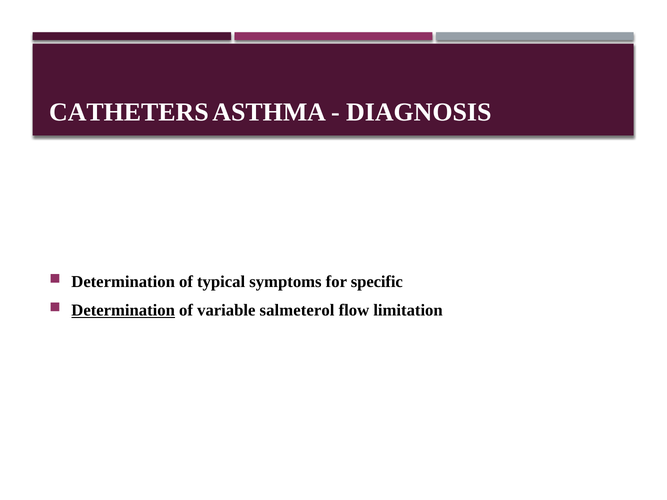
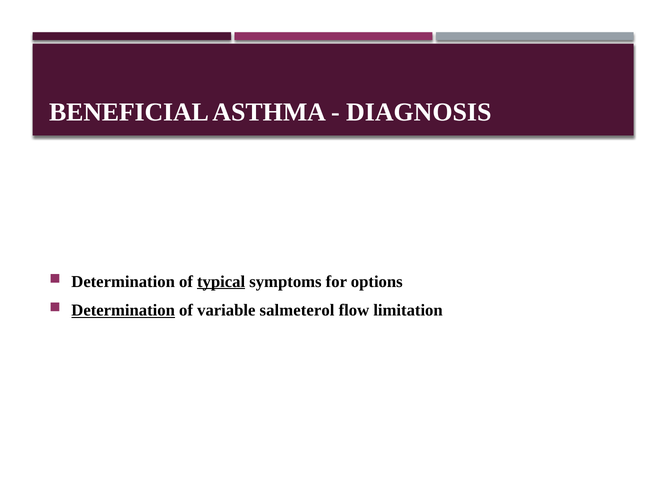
CATHETERS: CATHETERS -> BENEFICIAL (129, 112)
typical underline: none -> present (221, 282)
specific: specific -> options (377, 282)
